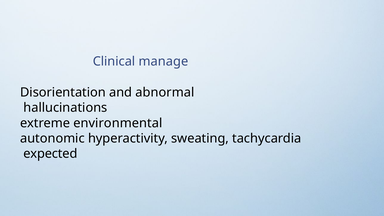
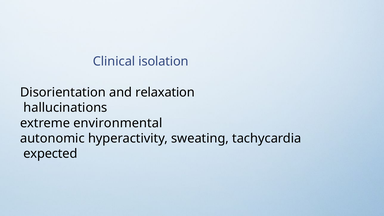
manage: manage -> isolation (164, 61)
abnormal: abnormal -> relaxation (165, 92)
